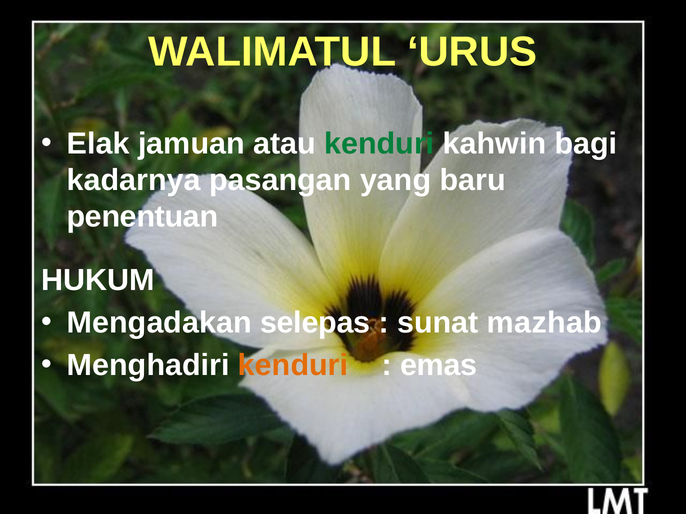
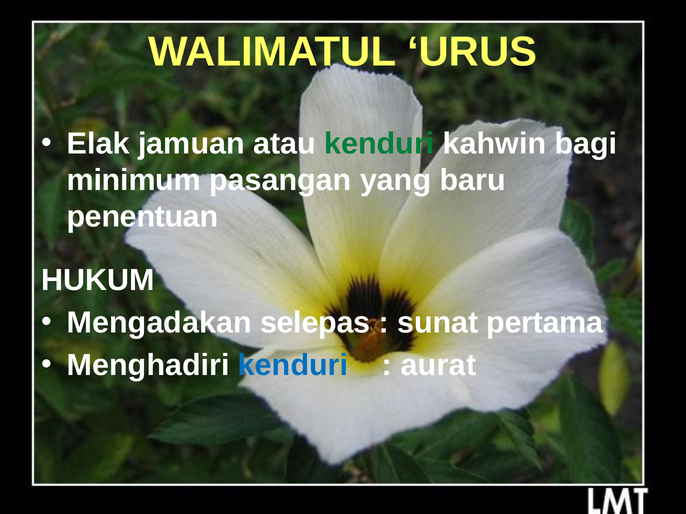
kadarnya: kadarnya -> minimum (134, 181)
mazhab: mazhab -> pertama (545, 323)
kenduri colour: orange -> blue (293, 366)
emas: emas -> aurat (438, 366)
